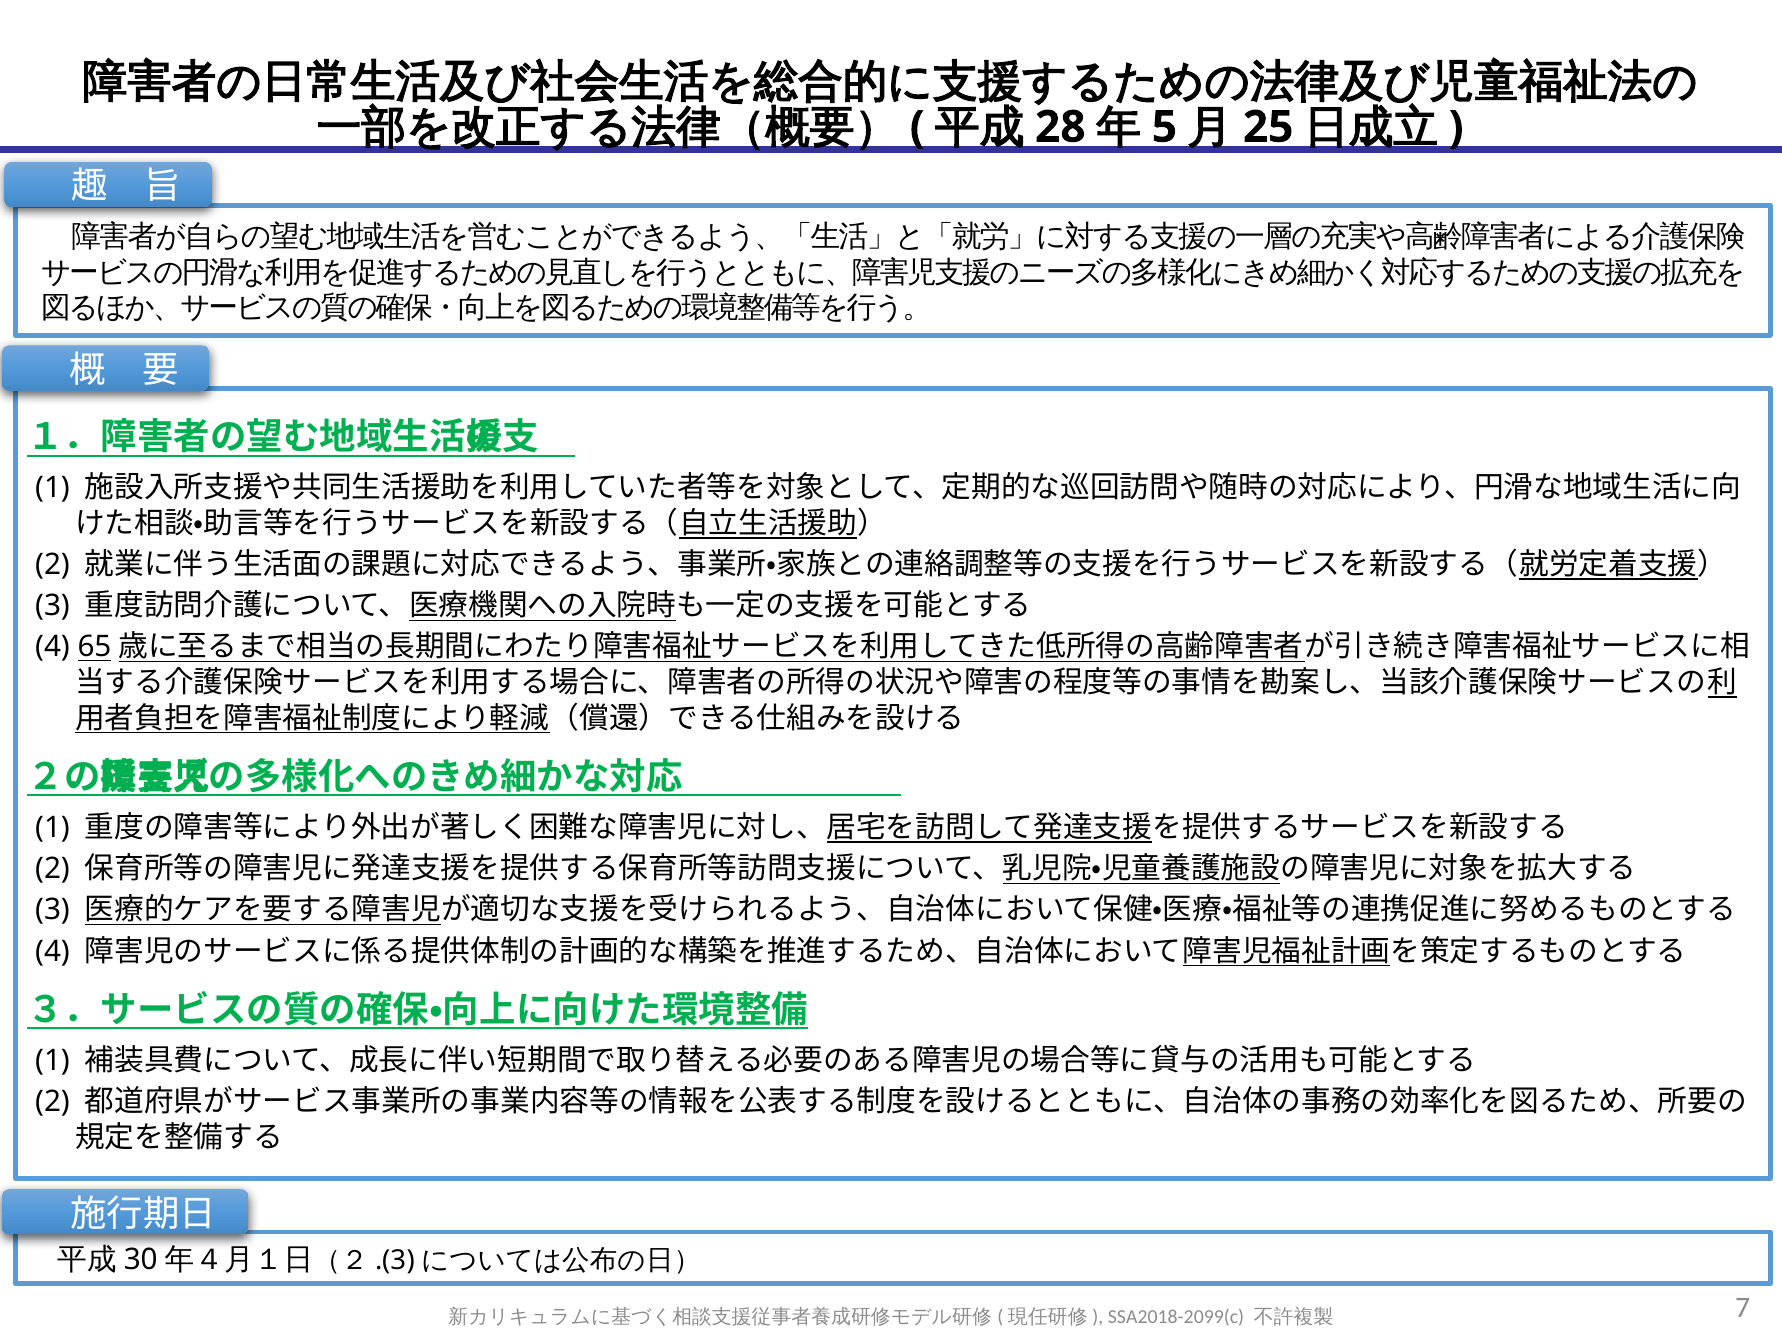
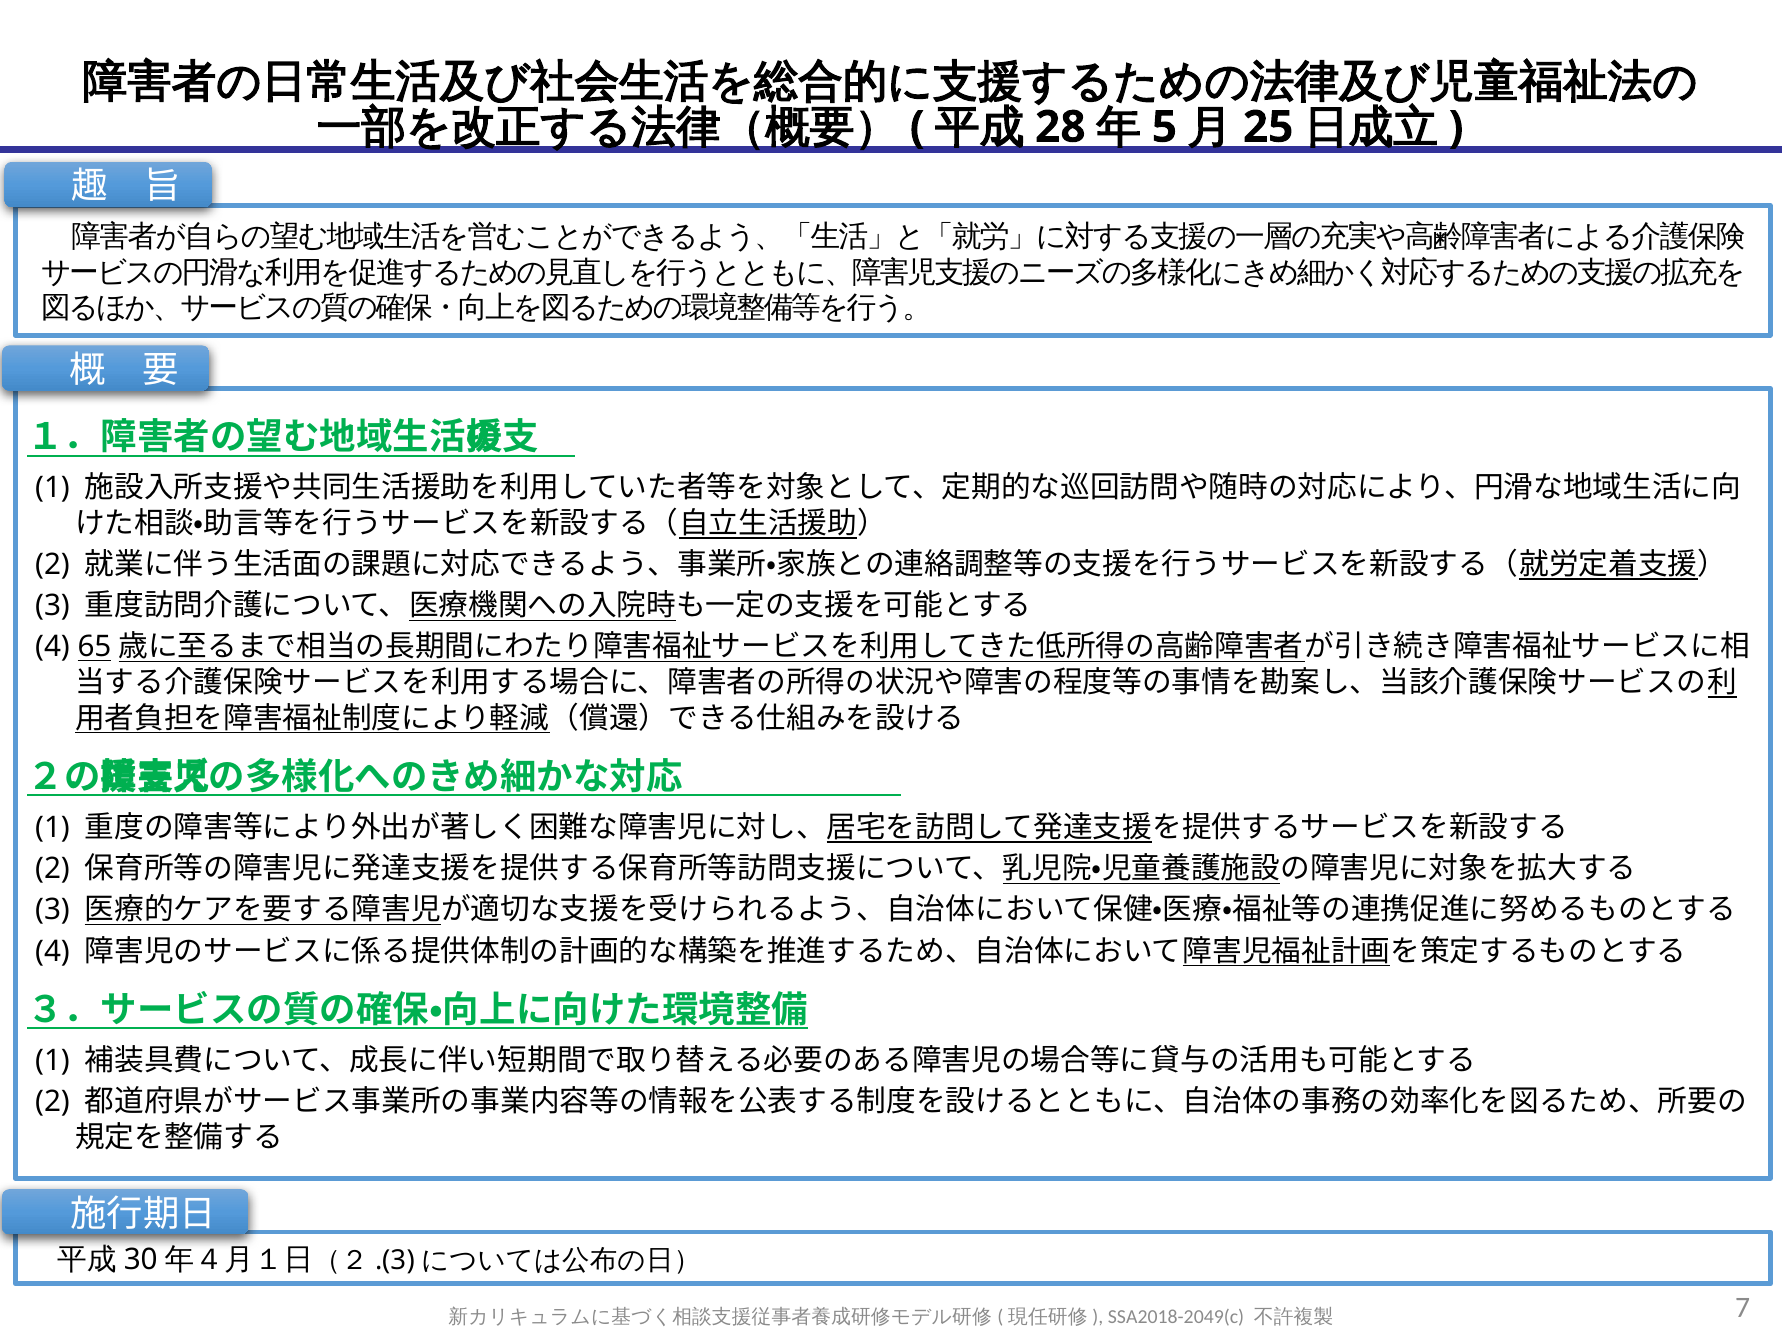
SSA2018-2099(c: SSA2018-2099(c -> SSA2018-2049(c (1176, 1318)
